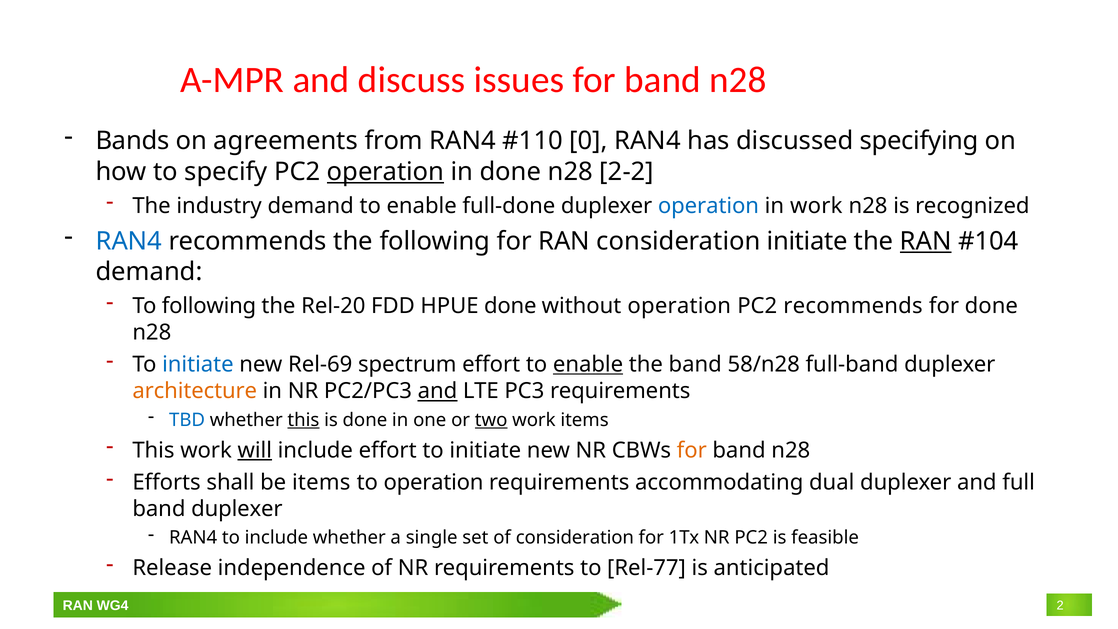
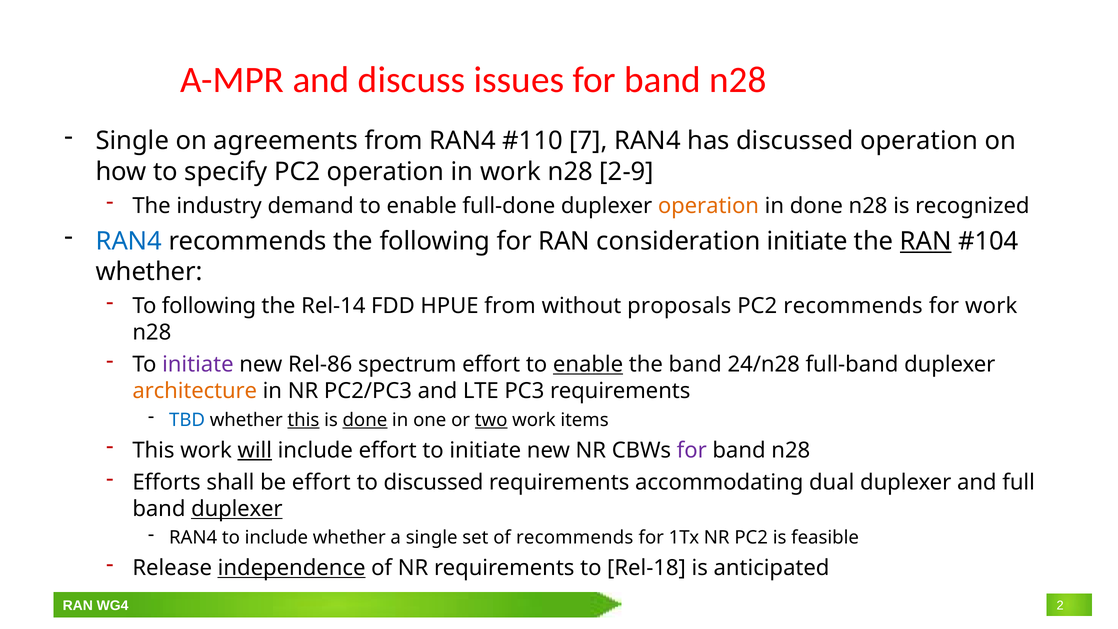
Bands: Bands -> Single (132, 141)
0: 0 -> 7 (589, 141)
discussed specifying: specifying -> operation (919, 141)
operation underline: present -> none (386, 172)
in done: done -> work (510, 172)
2-2: 2-2 -> 2-9 (627, 172)
operation colour: blue -> orange (708, 206)
in work: work -> done (816, 206)
demand: demand -> whether (149, 272)
Rel-20: Rel-20 -> Rel-14 (333, 306)
HPUE done: done -> from (510, 306)
without operation: operation -> proposals (679, 306)
for done: done -> work (991, 306)
initiate colour: blue -> purple (198, 364)
Rel-69: Rel-69 -> Rel-86 (320, 364)
58/n28: 58/n28 -> 24/n28 (764, 364)
and underline: present -> none (438, 391)
done underline: none -> present (365, 420)
for colour: orange -> purple (692, 450)
be items: items -> effort (321, 482)
to operation: operation -> discussed (434, 482)
duplexer underline: none -> present (237, 509)
of consideration: consideration -> recommends (575, 538)
independence underline: none -> present (292, 568)
Rel-77: Rel-77 -> Rel-18 (647, 568)
